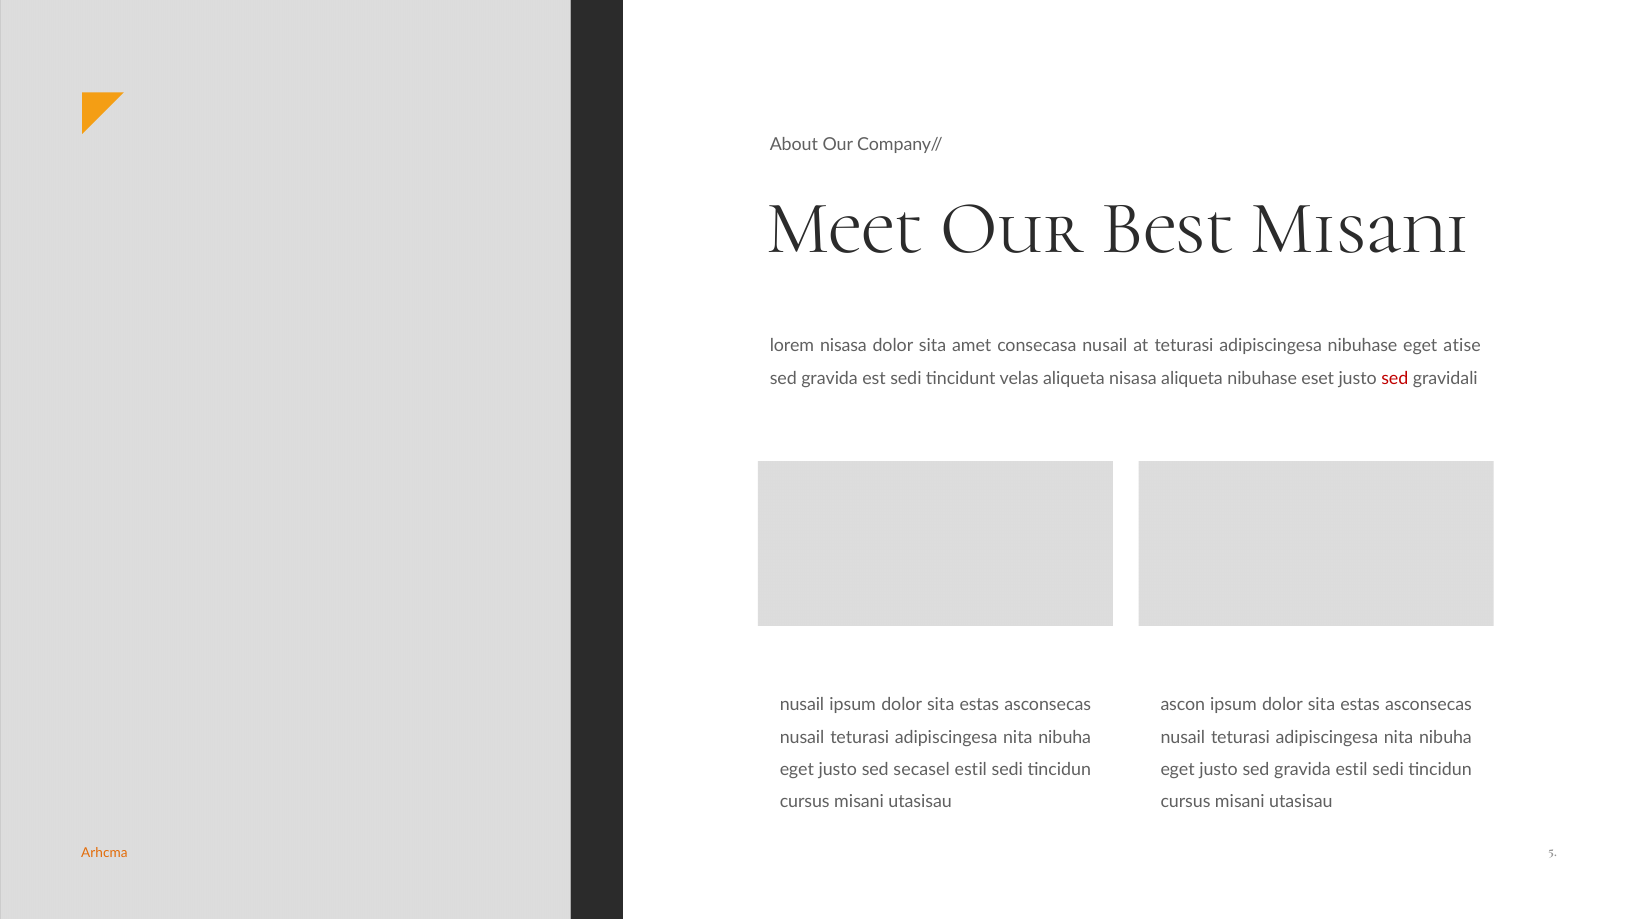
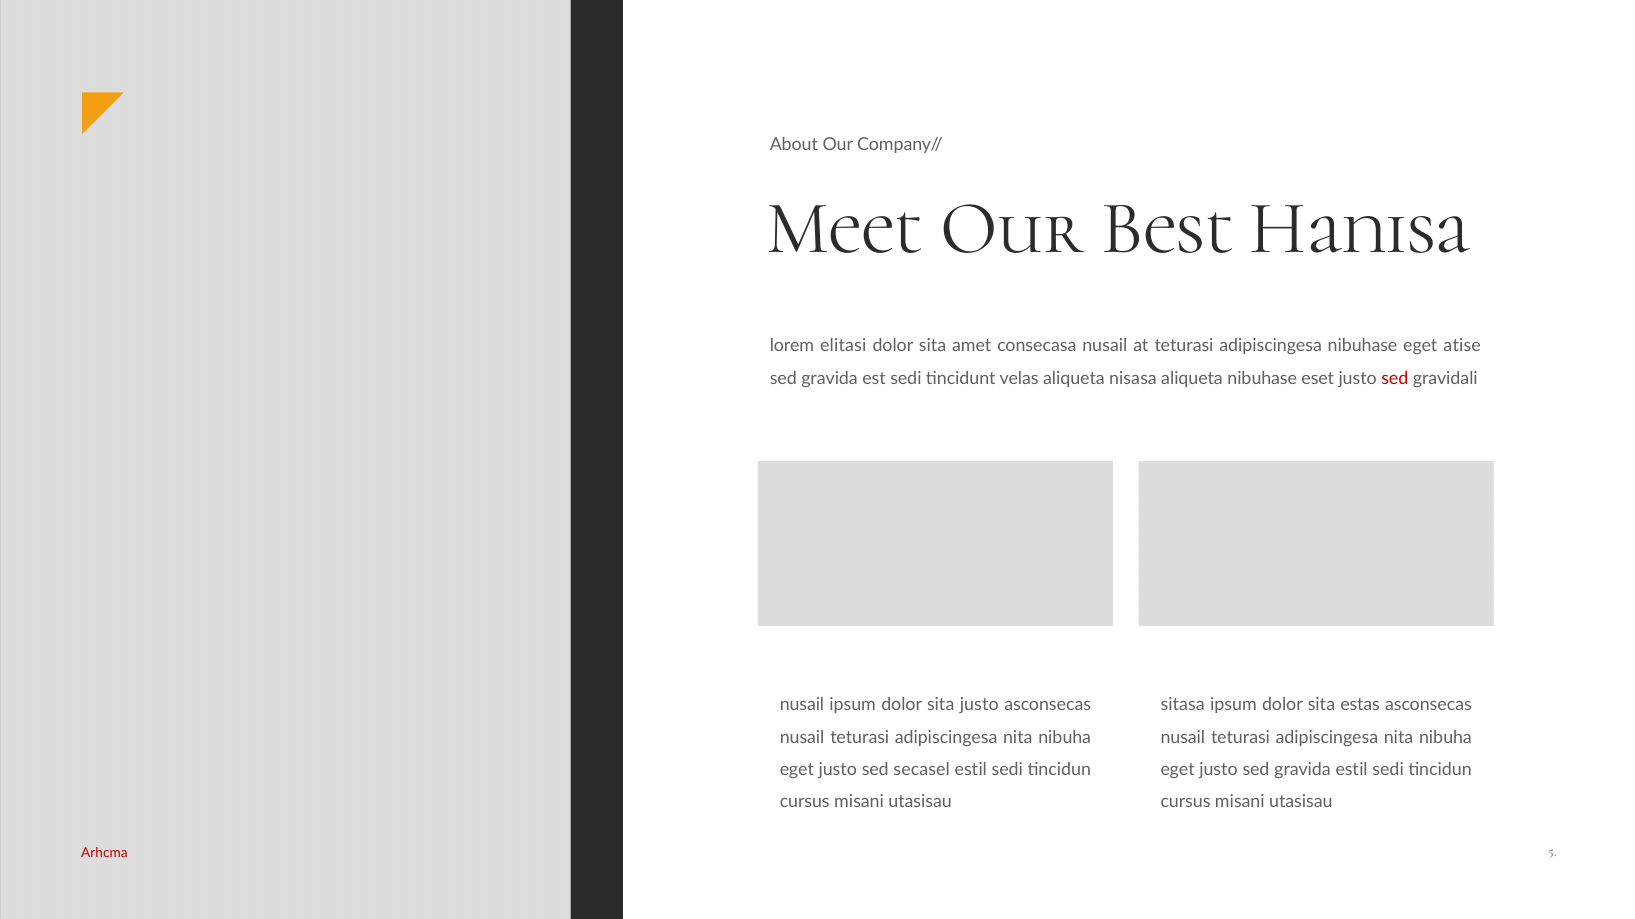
Best Misani: Misani -> Hanisa (1360, 228)
lorem nisasa: nisasa -> elitasi (843, 346)
estas: estas -> justo (979, 706)
ascon: ascon -> sitasa (1183, 706)
Arhcma colour: orange -> red (104, 854)
